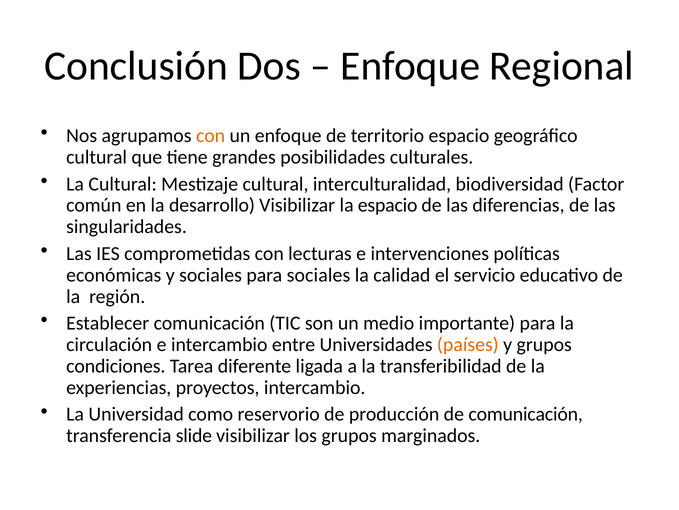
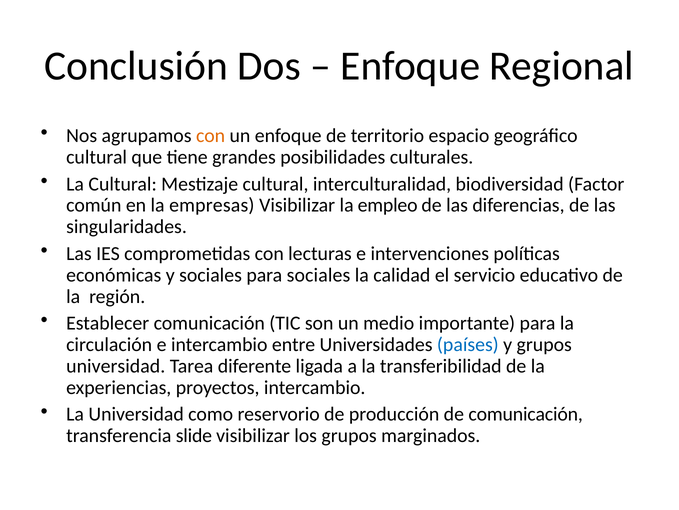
desarrollo: desarrollo -> empresas (212, 205)
la espacio: espacio -> empleo (388, 205)
países colour: orange -> blue (468, 344)
condiciones: condiciones -> universidad (116, 366)
